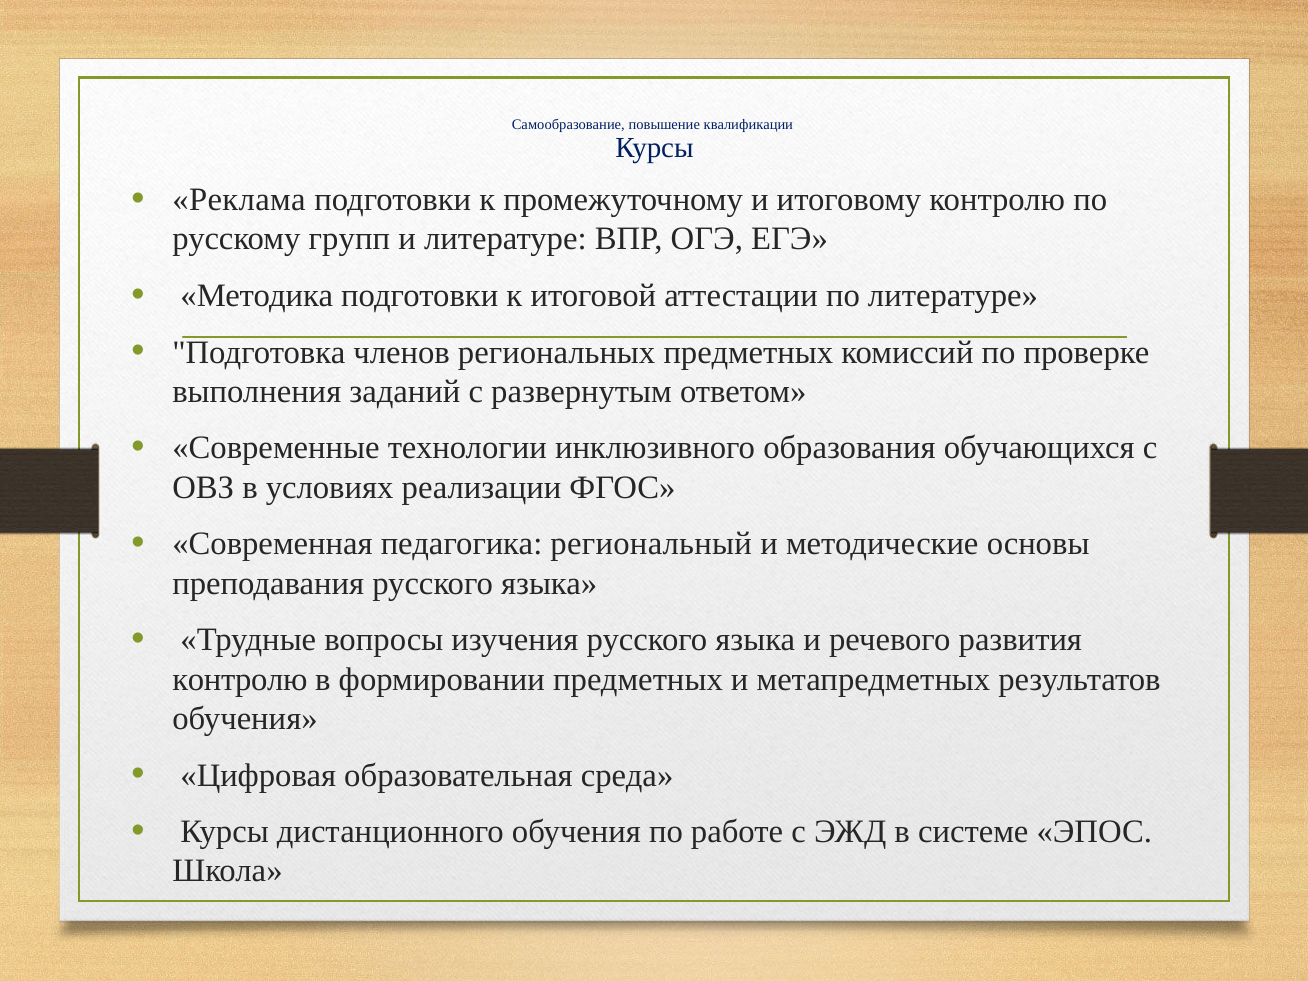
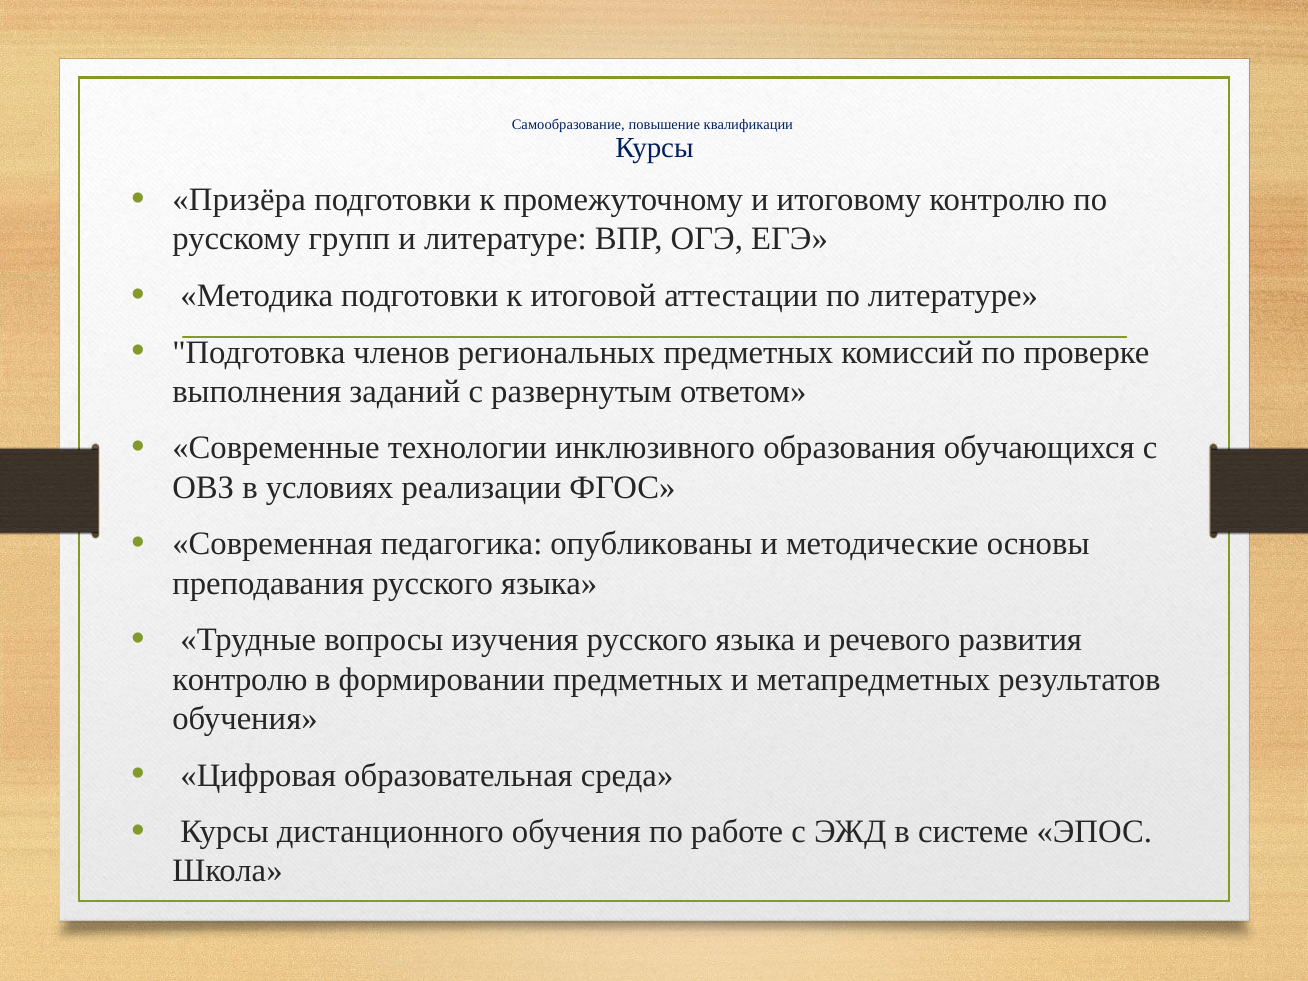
Реклама: Реклама -> Призёра (239, 200)
региональный: региональный -> опубликованы (651, 544)
